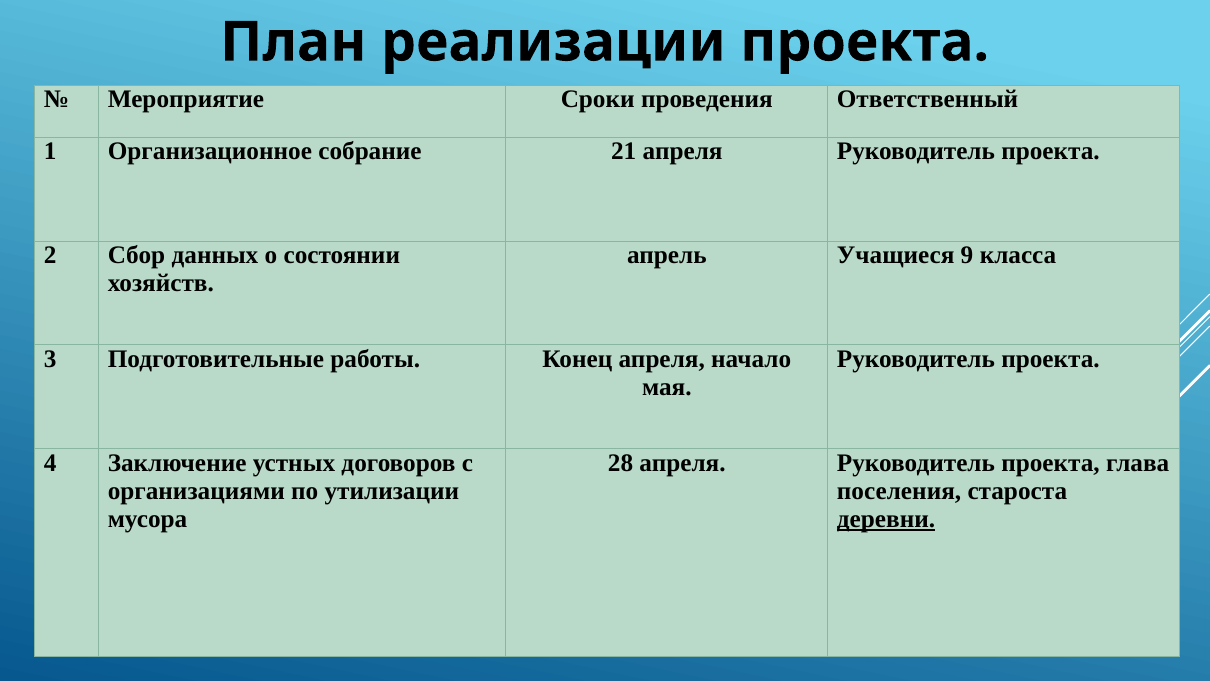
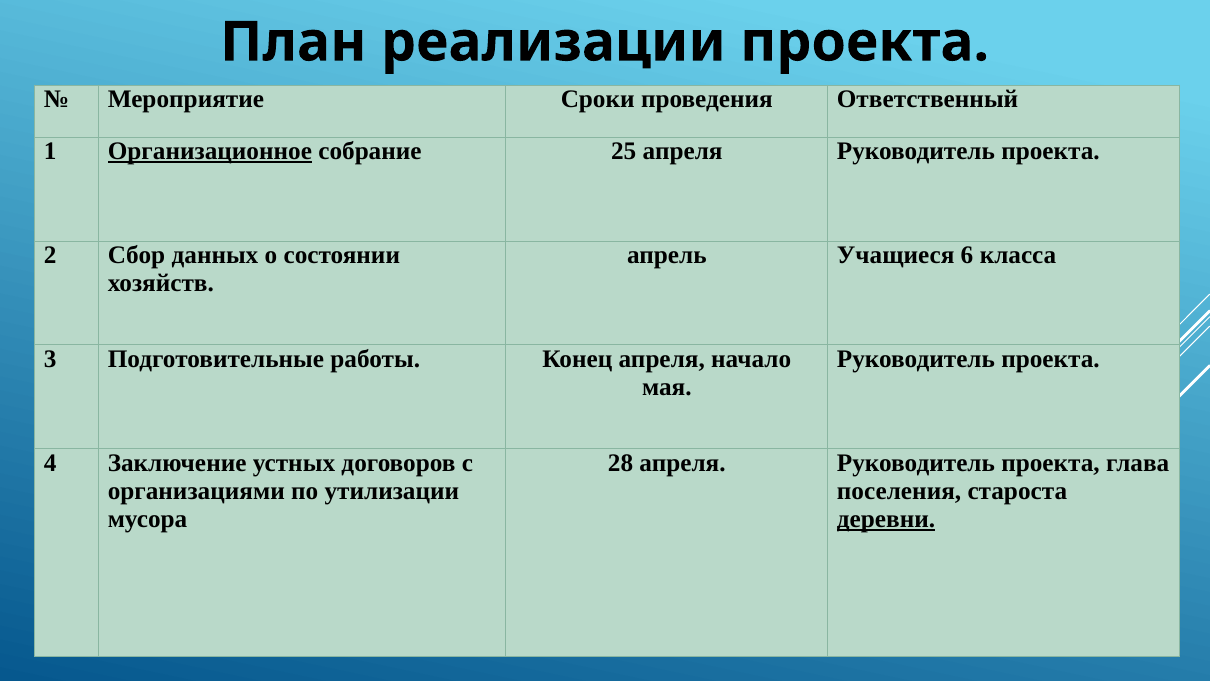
Организационное underline: none -> present (210, 151)
21: 21 -> 25 (624, 151)
9: 9 -> 6 (967, 255)
